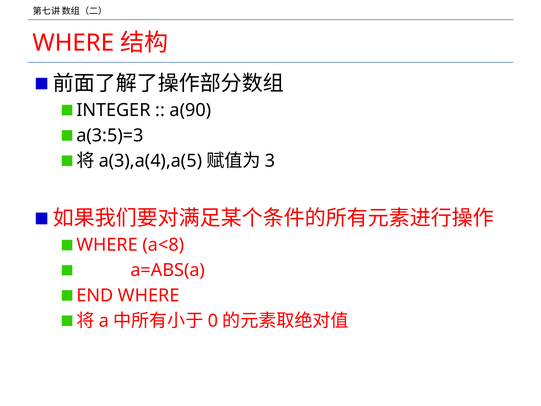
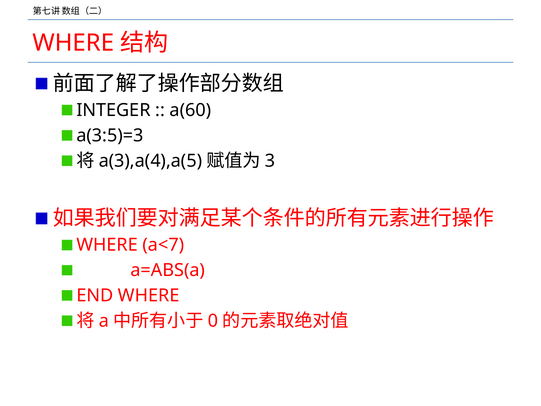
a(90: a(90 -> a(60 (190, 110)
a<8: a<8 -> a<7 (163, 245)
